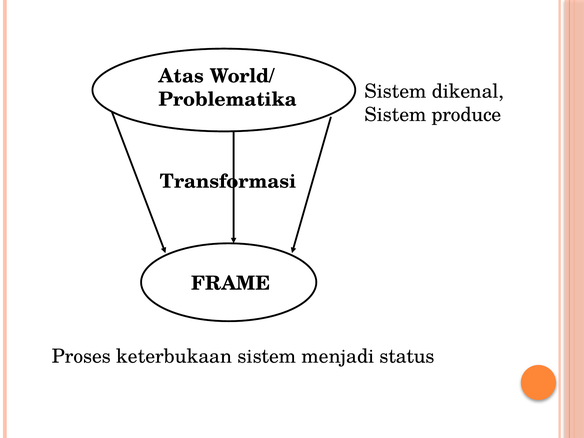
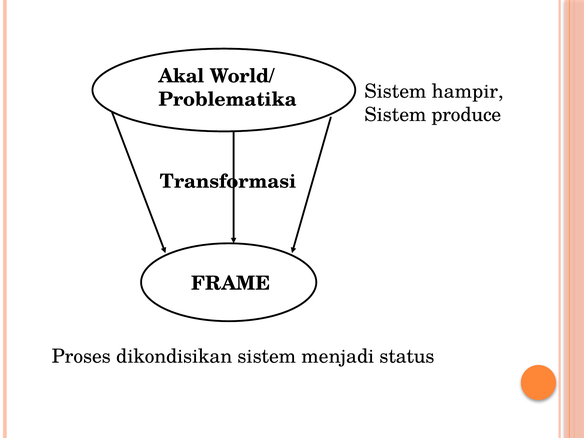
Atas: Atas -> Akal (181, 76)
dikenal: dikenal -> hampir (468, 91)
keterbukaan: keterbukaan -> dikondisikan (174, 357)
